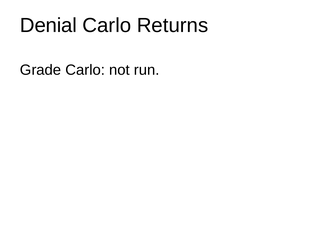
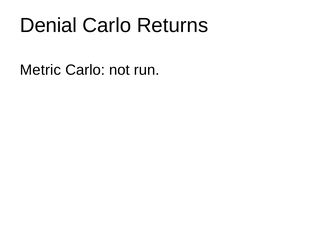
Grade: Grade -> Metric (41, 70)
